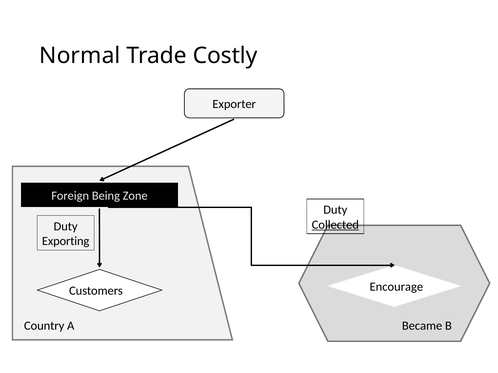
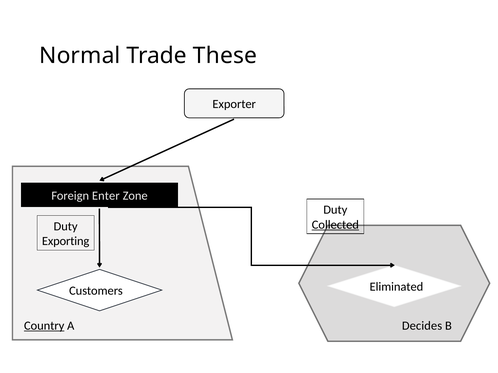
Costly: Costly -> These (225, 56)
Being: Being -> Enter (106, 196)
Encourage: Encourage -> Eliminated (396, 287)
Country underline: none -> present (44, 326)
Became: Became -> Decides (422, 326)
